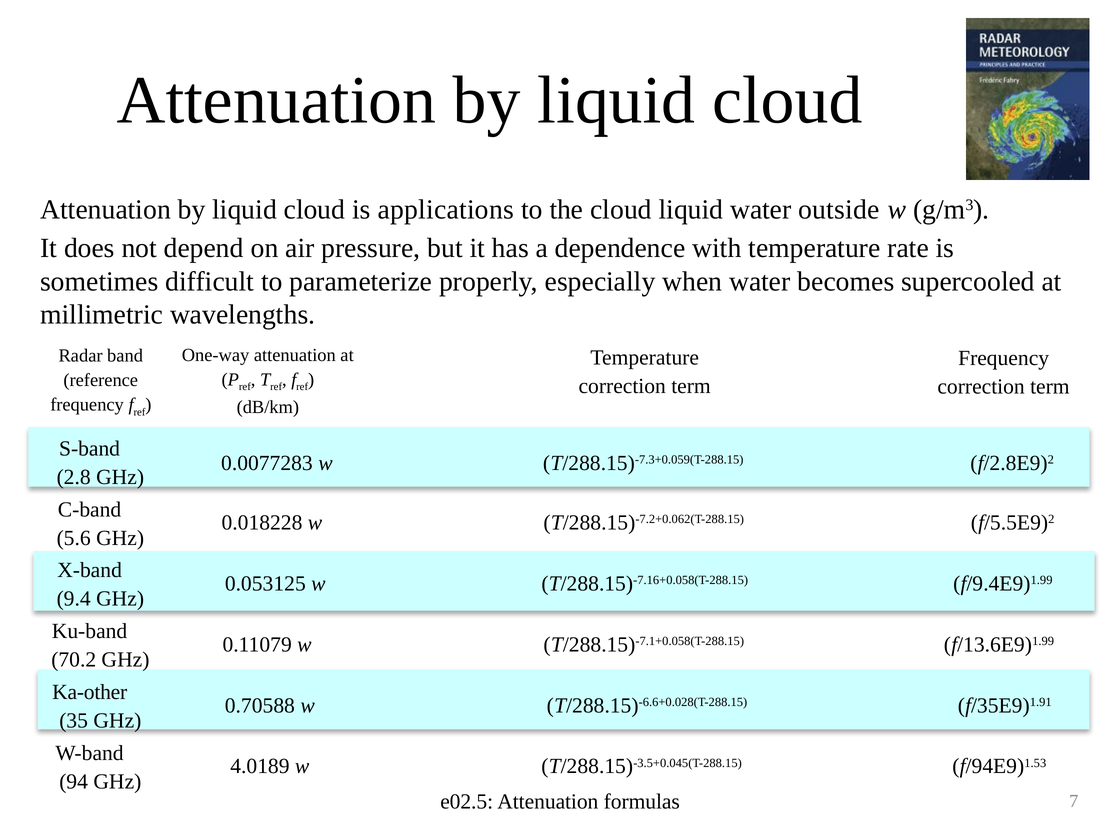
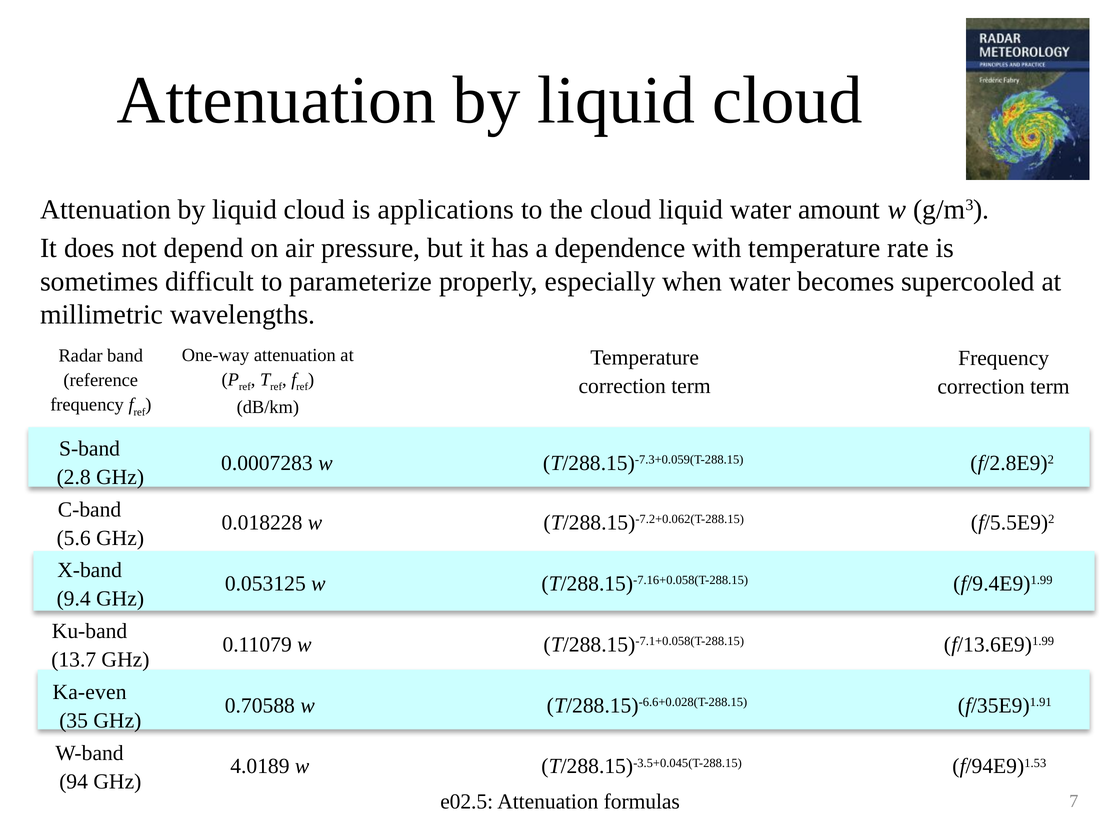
outside: outside -> amount (839, 209)
0.0077283: 0.0077283 -> 0.0007283 (267, 463)
70.2: 70.2 -> 13.7 (74, 660)
Ka-other: Ka-other -> Ka-even (90, 692)
